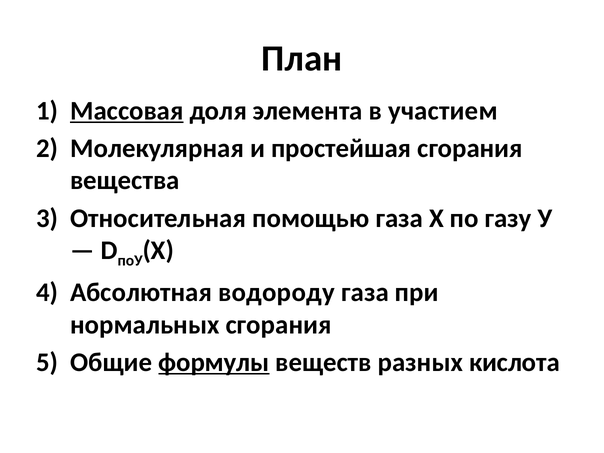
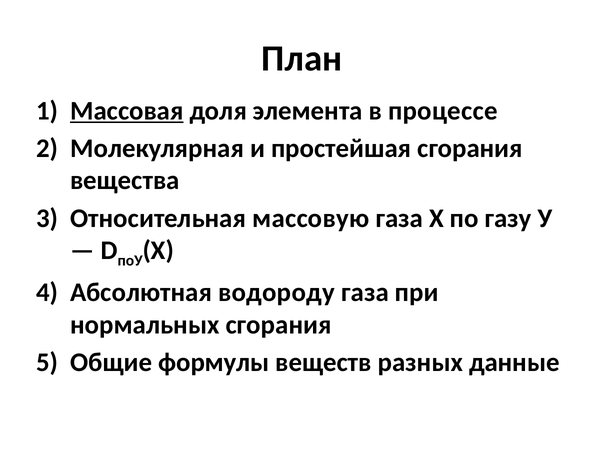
участием: участием -> процессе (443, 111)
помощью: помощью -> массовую (311, 218)
формулы underline: present -> none (214, 362)
кислота: кислота -> данные (514, 362)
